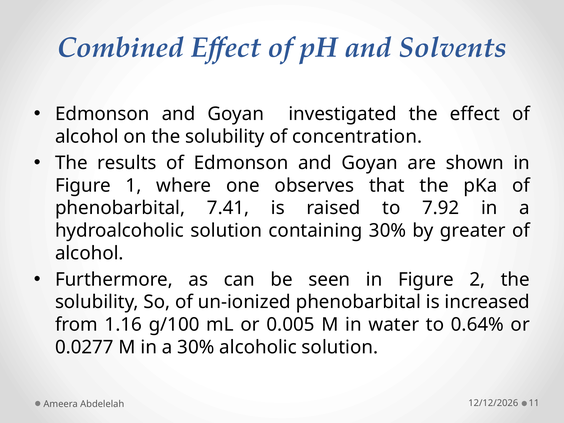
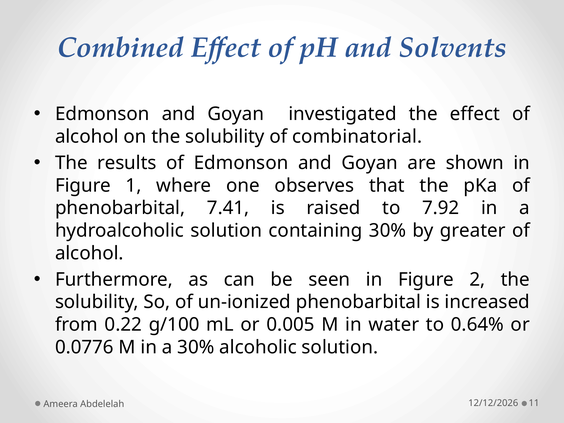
concentration: concentration -> combinatorial (357, 137)
1.16: 1.16 -> 0.22 (123, 325)
0.0277: 0.0277 -> 0.0776 (84, 347)
